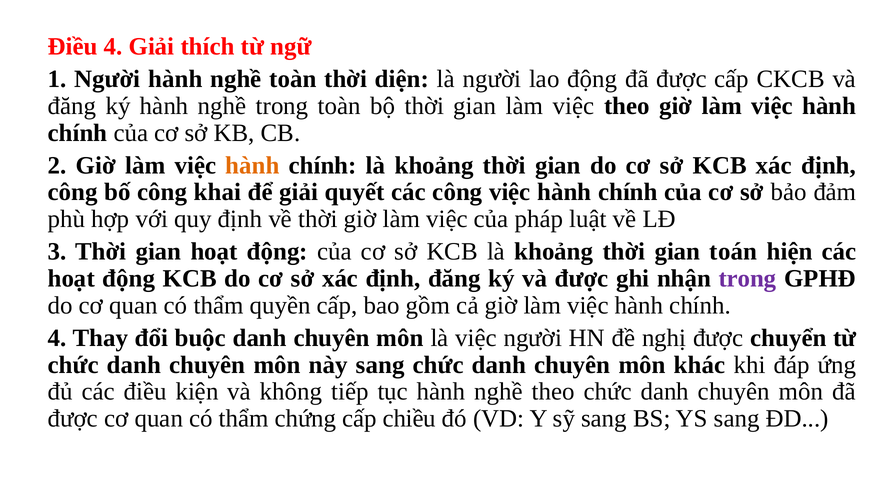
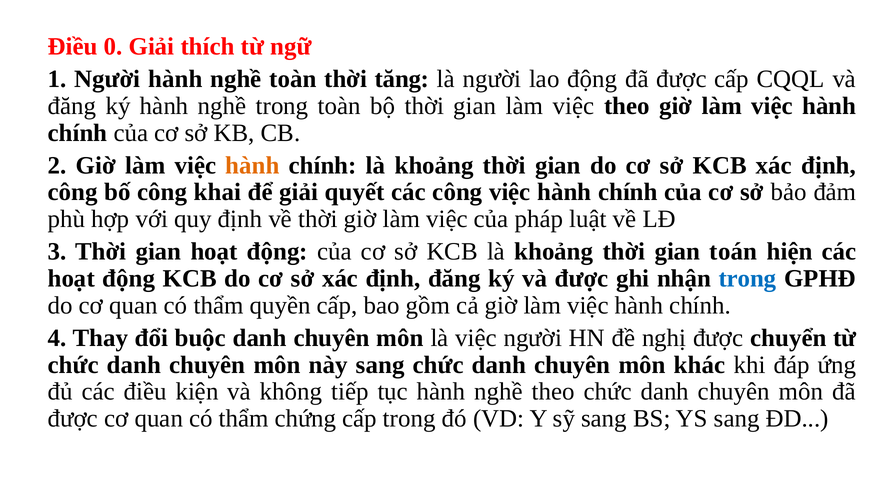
Điều 4: 4 -> 0 (113, 47)
diện: diện -> tăng (402, 79)
CKCB: CKCB -> CQQL (791, 79)
trong colour: purple -> blue (748, 279)
cấp chiều: chiều -> trong (409, 419)
